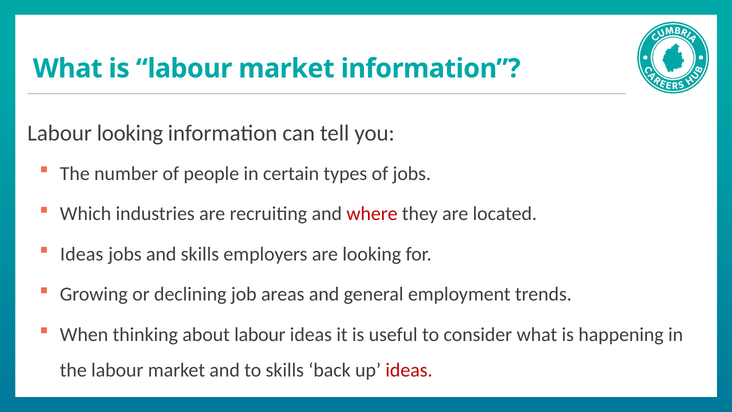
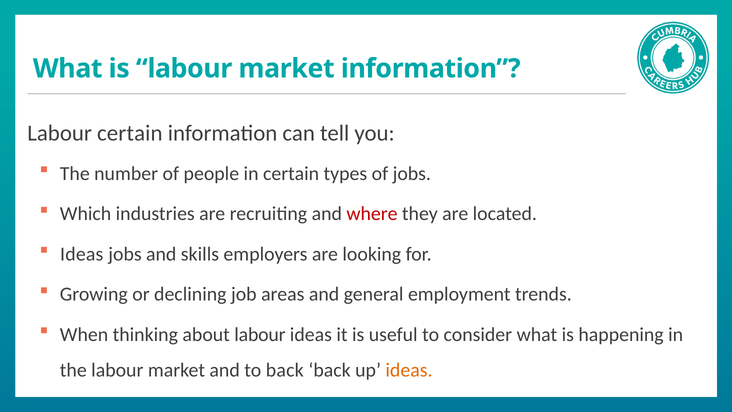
Labour looking: looking -> certain (130, 133)
to skills: skills -> back (285, 370)
ideas colour: red -> orange (409, 370)
